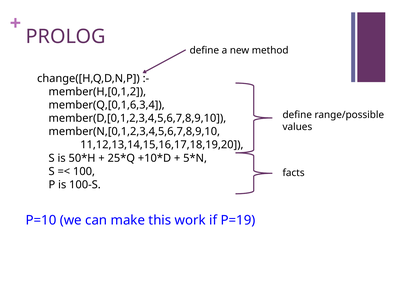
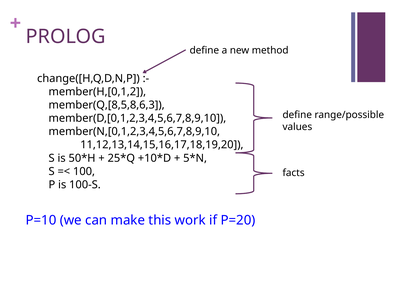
member(Q,[0,1,6,3,4: member(Q,[0,1,6,3,4 -> member(Q,[8,5,8,6,3 (107, 105)
P=19: P=19 -> P=20 (238, 220)
